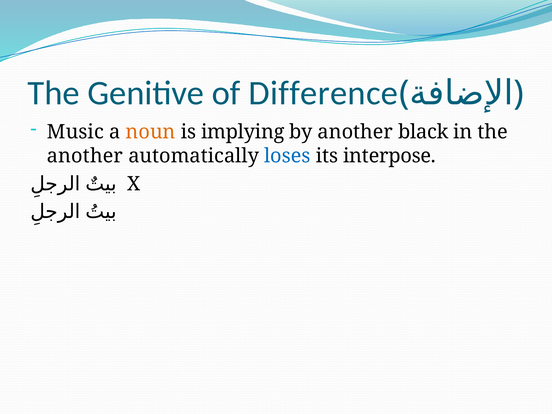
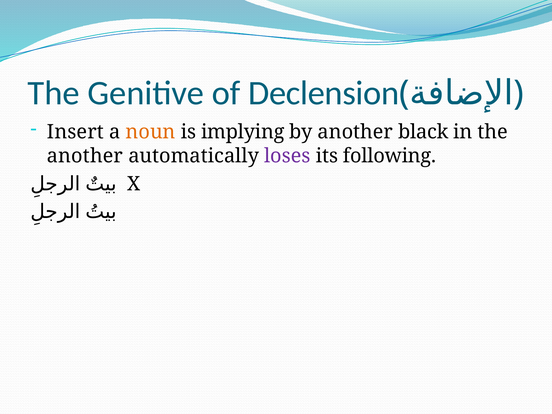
Difference: Difference -> Declension (324, 93)
Music: Music -> Insert (75, 132)
loses colour: blue -> purple (287, 156)
interpose: interpose -> following (390, 156)
